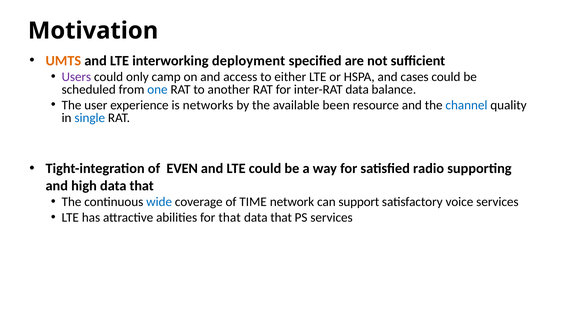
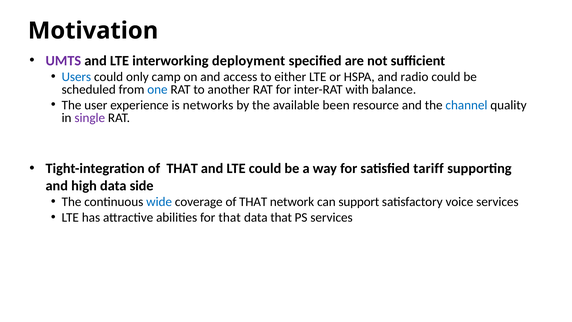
UMTS colour: orange -> purple (63, 61)
Users colour: purple -> blue (76, 77)
cases: cases -> radio (414, 77)
inter-RAT data: data -> with (357, 89)
single colour: blue -> purple (90, 118)
Tight-integration of EVEN: EVEN -> THAT (182, 168)
radio: radio -> tariff (428, 168)
high data that: that -> side (142, 186)
coverage of TIME: TIME -> THAT (253, 202)
